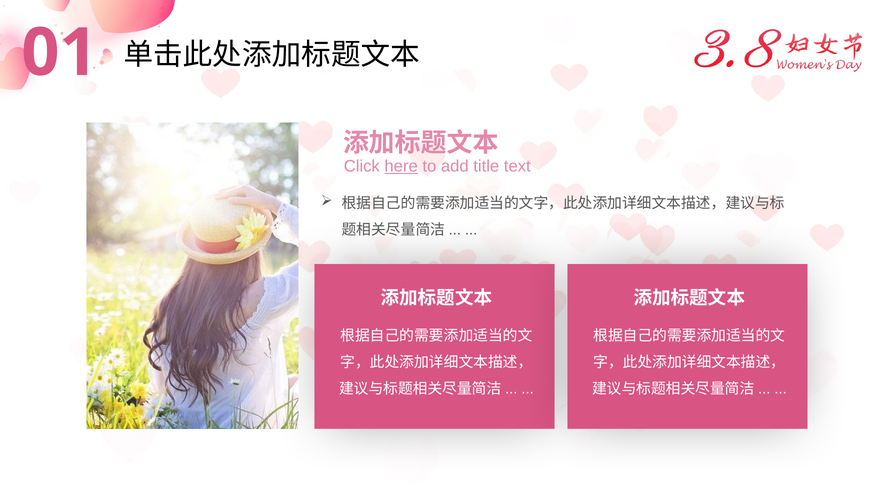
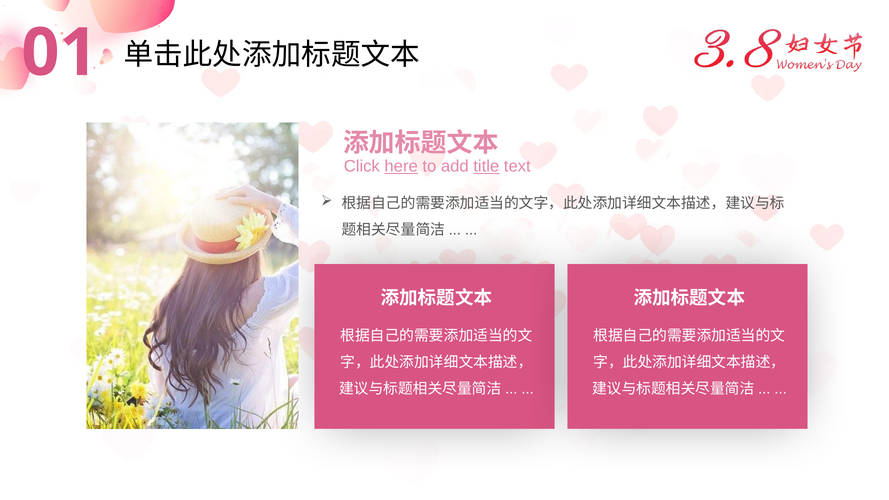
title underline: none -> present (486, 166)
